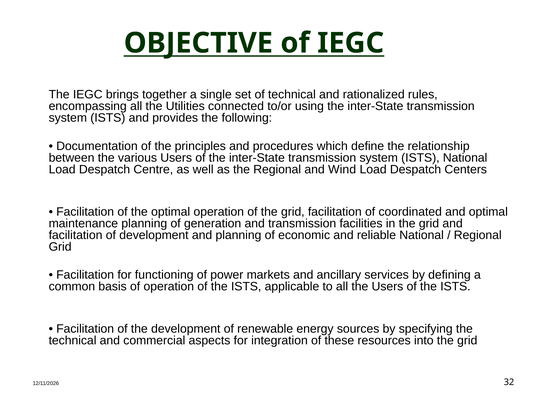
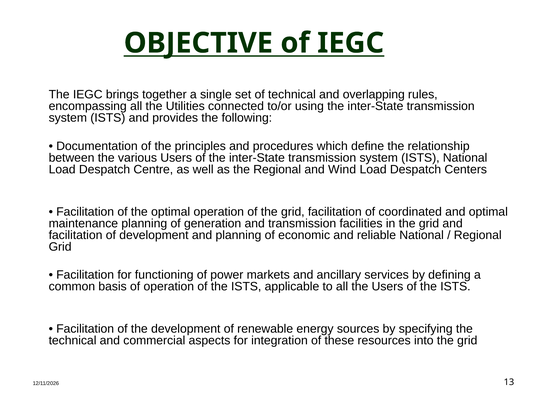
rationalized: rationalized -> overlapping (374, 95)
32: 32 -> 13 (509, 382)
